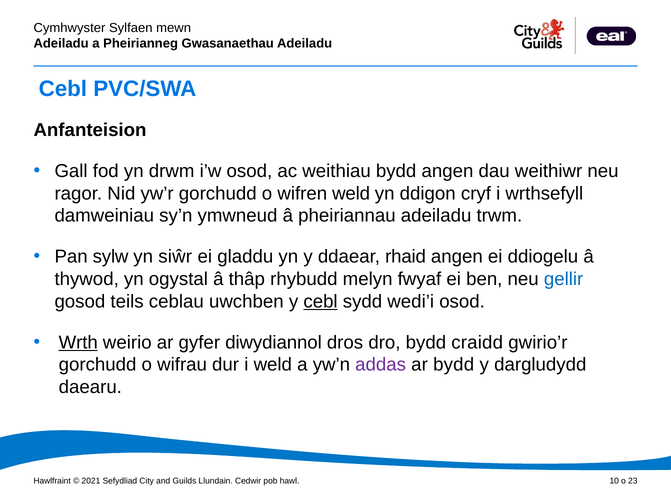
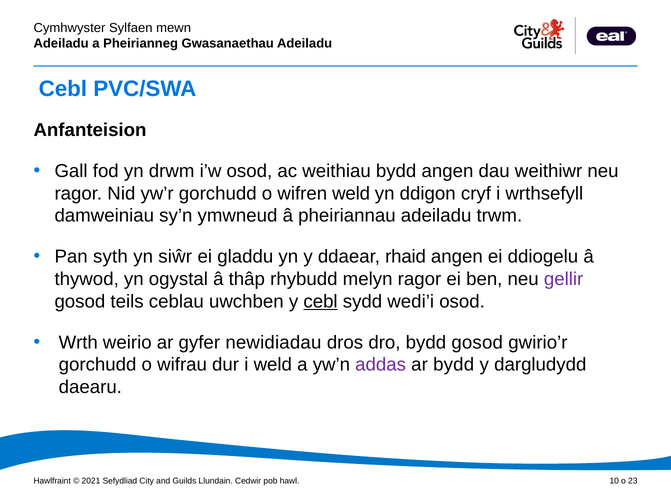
sylw: sylw -> syth (110, 257)
melyn fwyaf: fwyaf -> ragor (419, 279)
gellir colour: blue -> purple (564, 279)
Wrth underline: present -> none (78, 343)
diwydiannol: diwydiannol -> newidiadau (273, 343)
bydd craidd: craidd -> gosod (477, 343)
